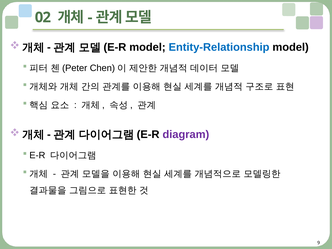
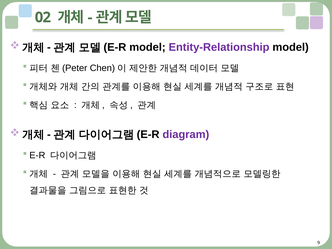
Entity-Relationship colour: blue -> purple (219, 47)
